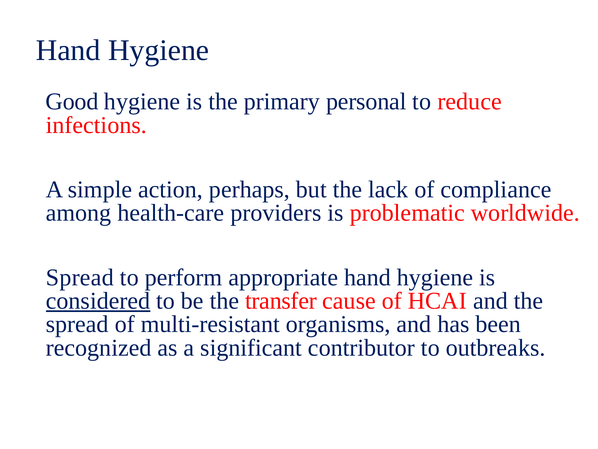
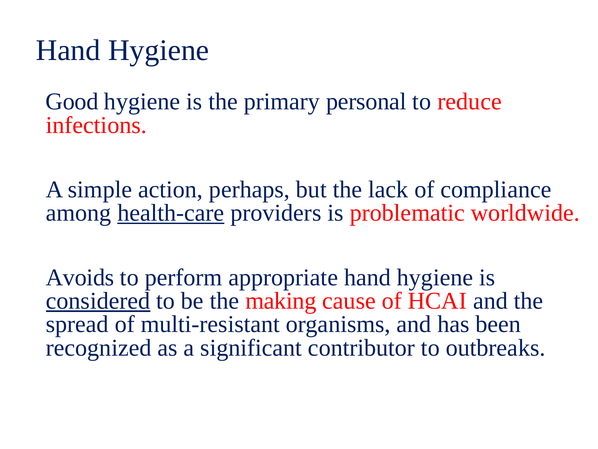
health-care underline: none -> present (171, 213)
Spread: Spread -> Avoids (80, 277)
transfer: transfer -> making (281, 301)
